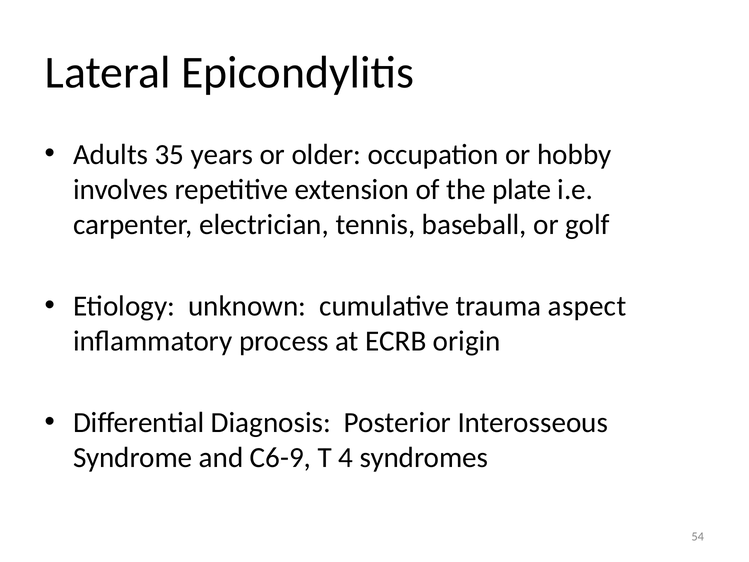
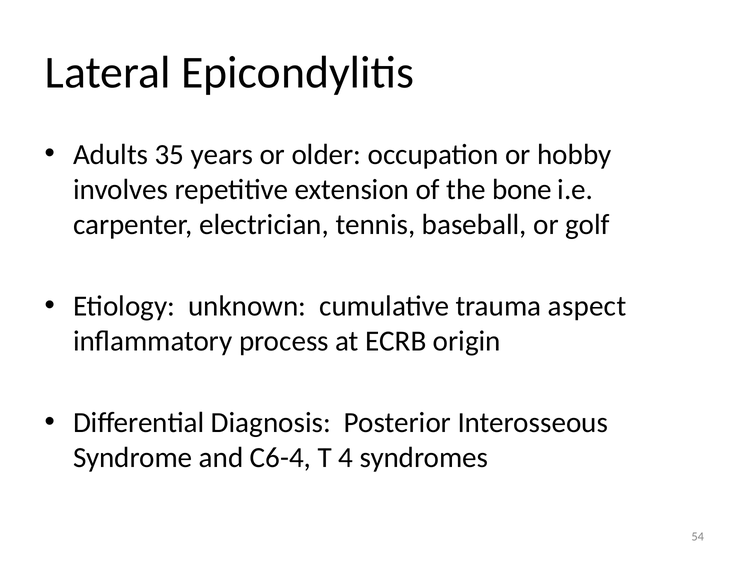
plate: plate -> bone (522, 189)
C6-9: C6-9 -> C6-4 (281, 457)
